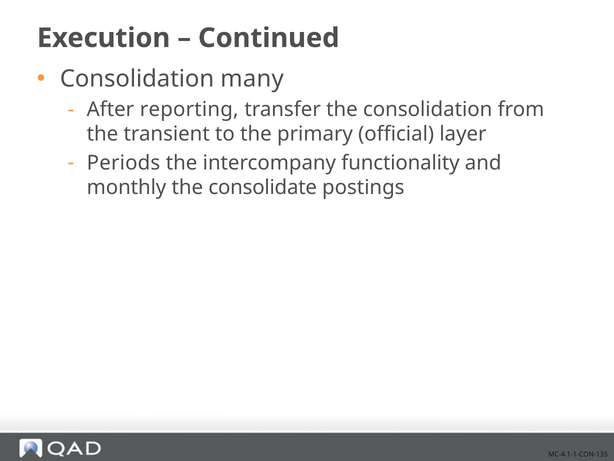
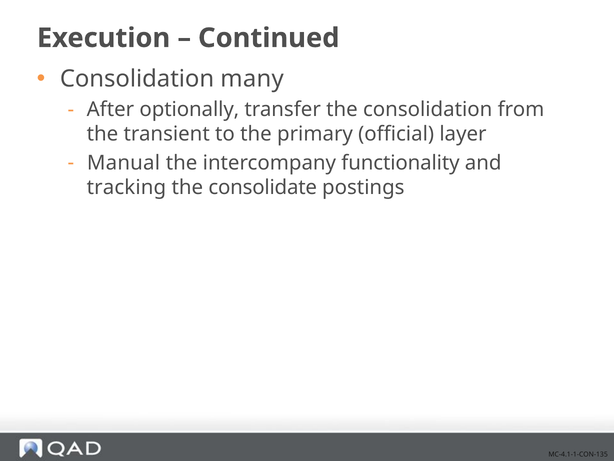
reporting: reporting -> optionally (189, 109)
Periods: Periods -> Manual (123, 163)
monthly: monthly -> tracking (126, 187)
